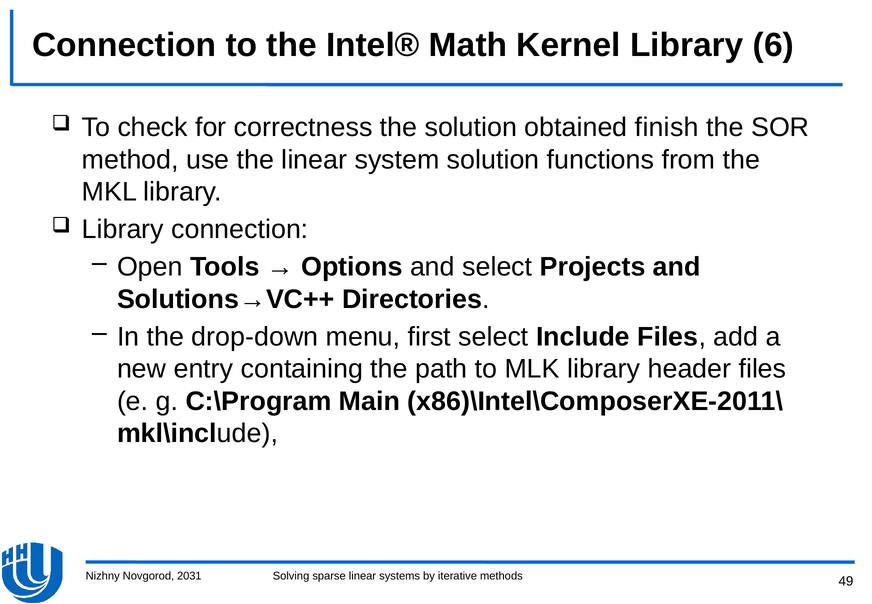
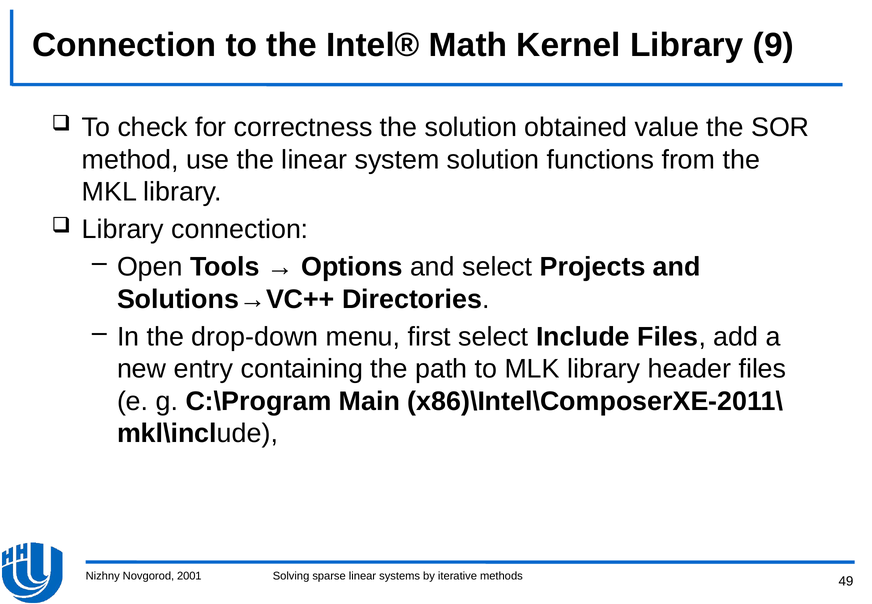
6: 6 -> 9 (773, 45)
finish: finish -> value (667, 127)
2031: 2031 -> 2001 (189, 576)
